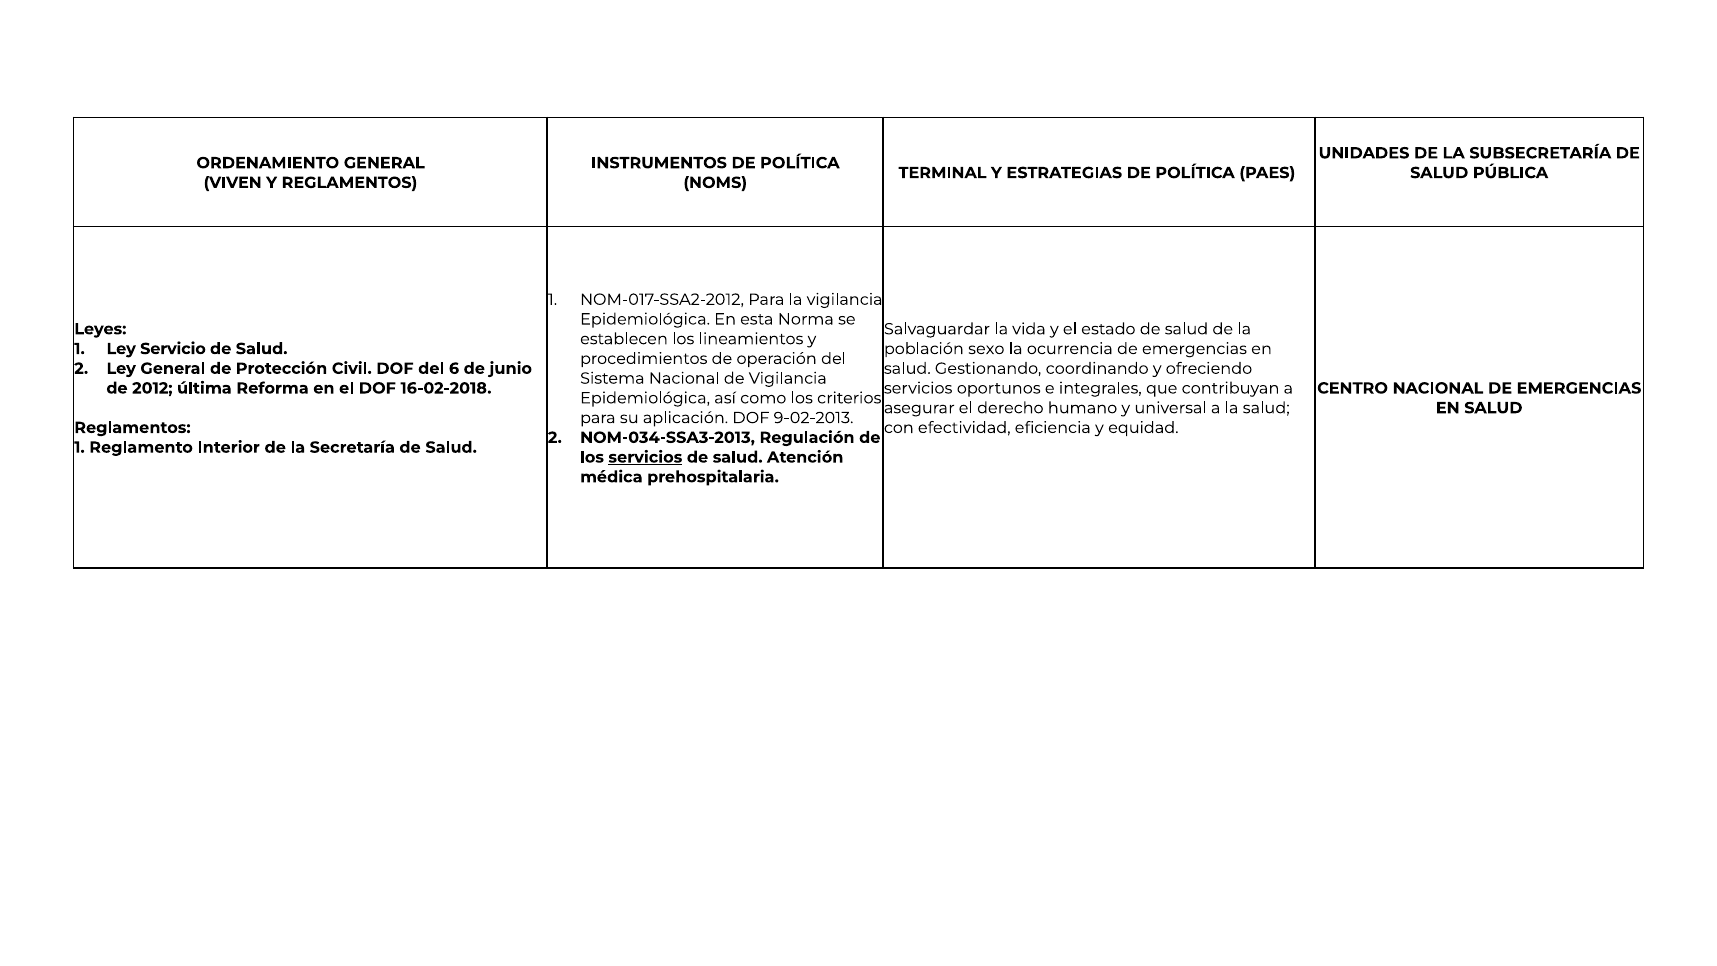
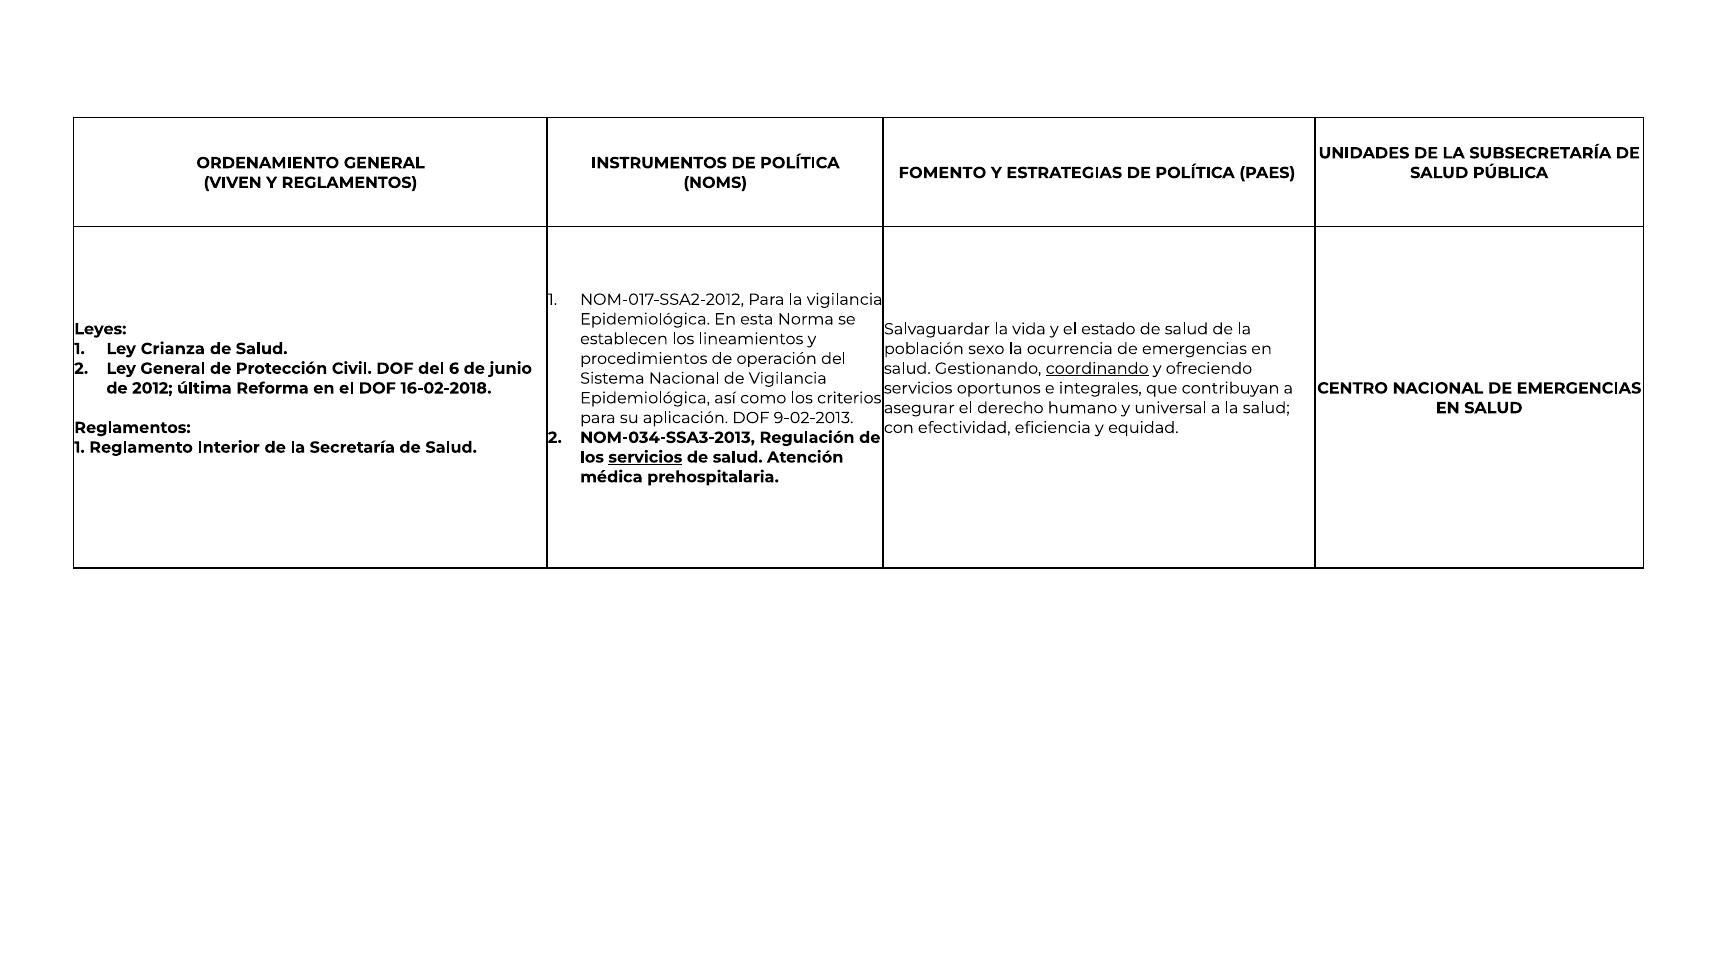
TERMINAL: TERMINAL -> FOMENTO (942, 173)
Servicio: Servicio -> Crianza (173, 349)
coordinando underline: none -> present (1097, 368)
